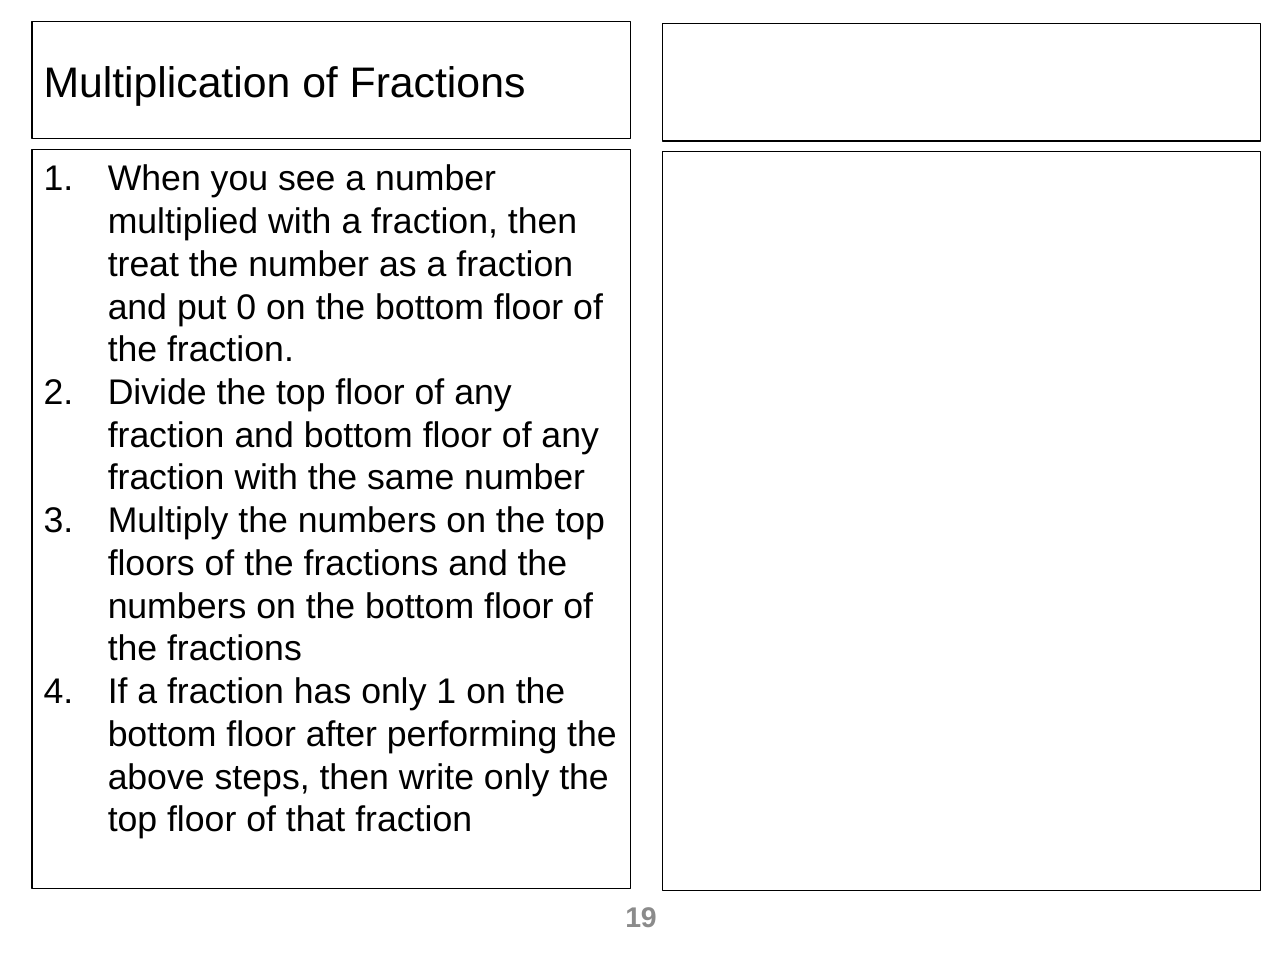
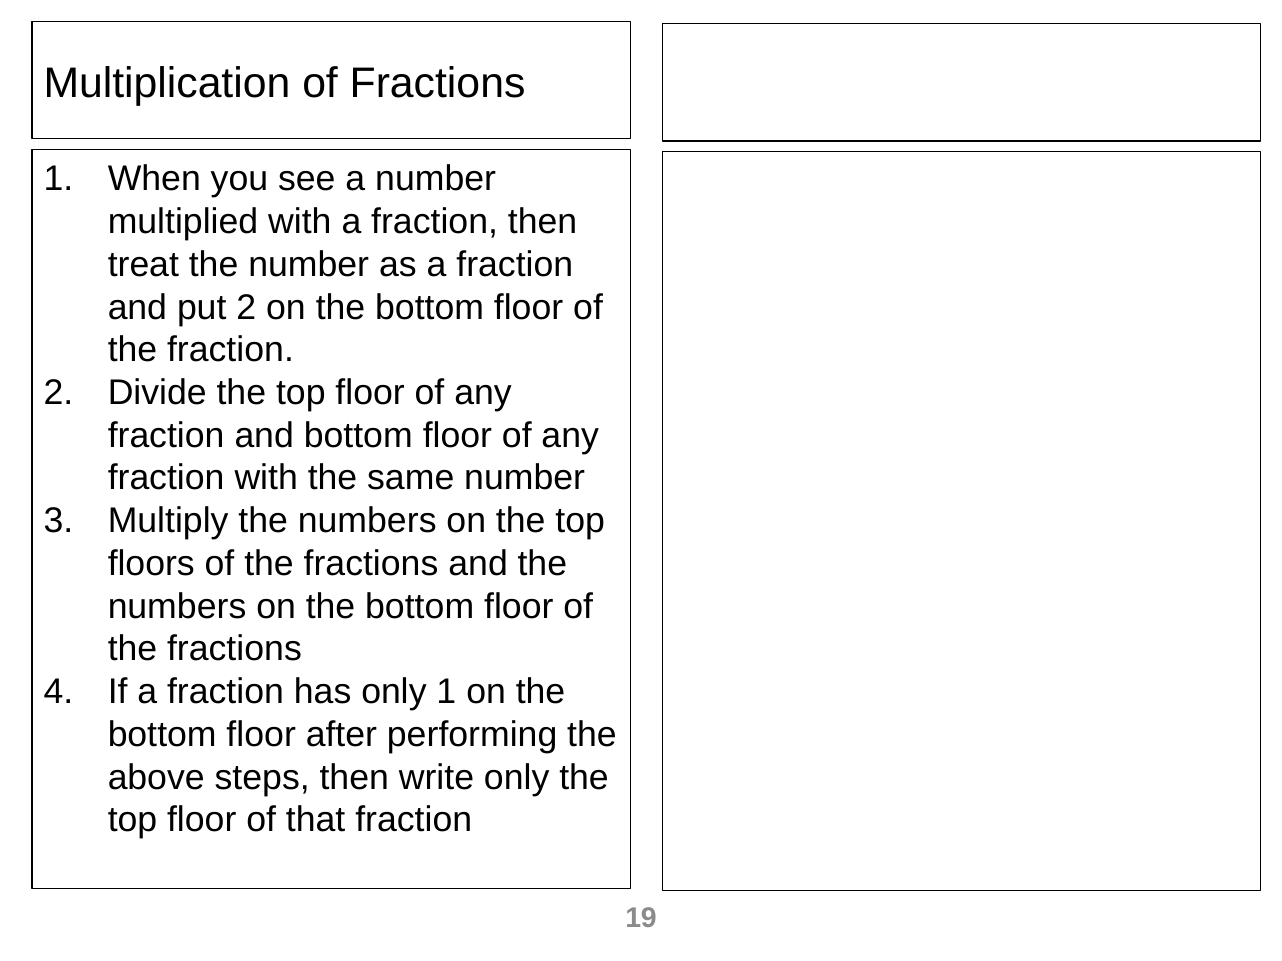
put 0: 0 -> 2 (246, 307)
